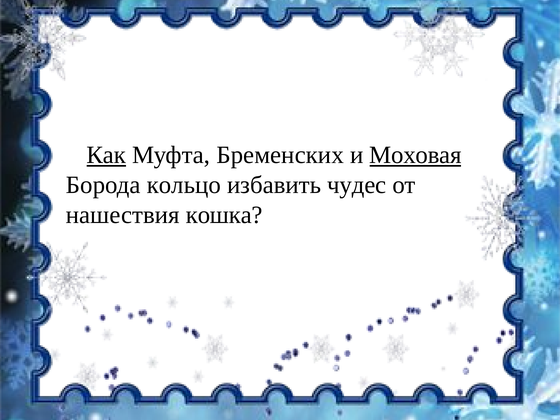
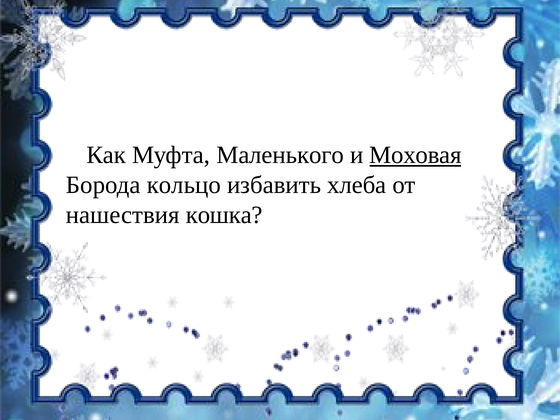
Как underline: present -> none (106, 155)
Бременских: Бременских -> Маленького (280, 155)
чудес: чудес -> хлеба (357, 185)
